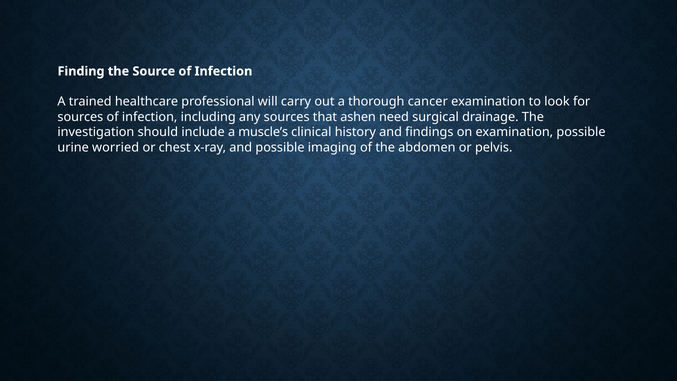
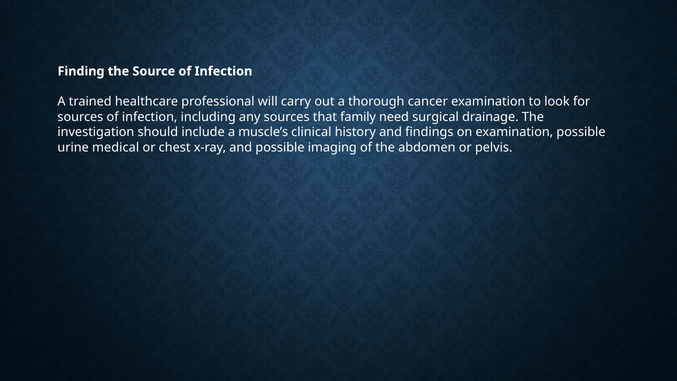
ashen: ashen -> family (358, 117)
worried: worried -> medical (116, 147)
